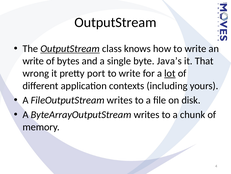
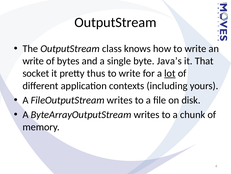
OutputStream underline: present -> none (70, 48)
wrong: wrong -> socket (36, 73)
port: port -> thus (96, 73)
